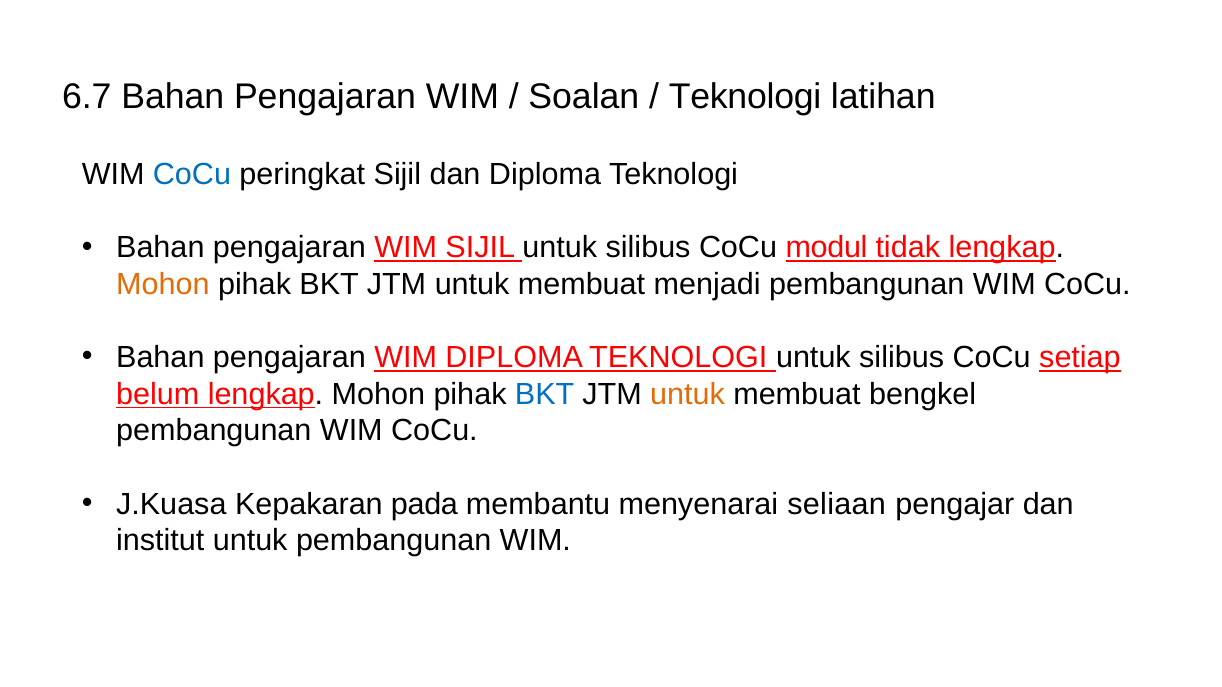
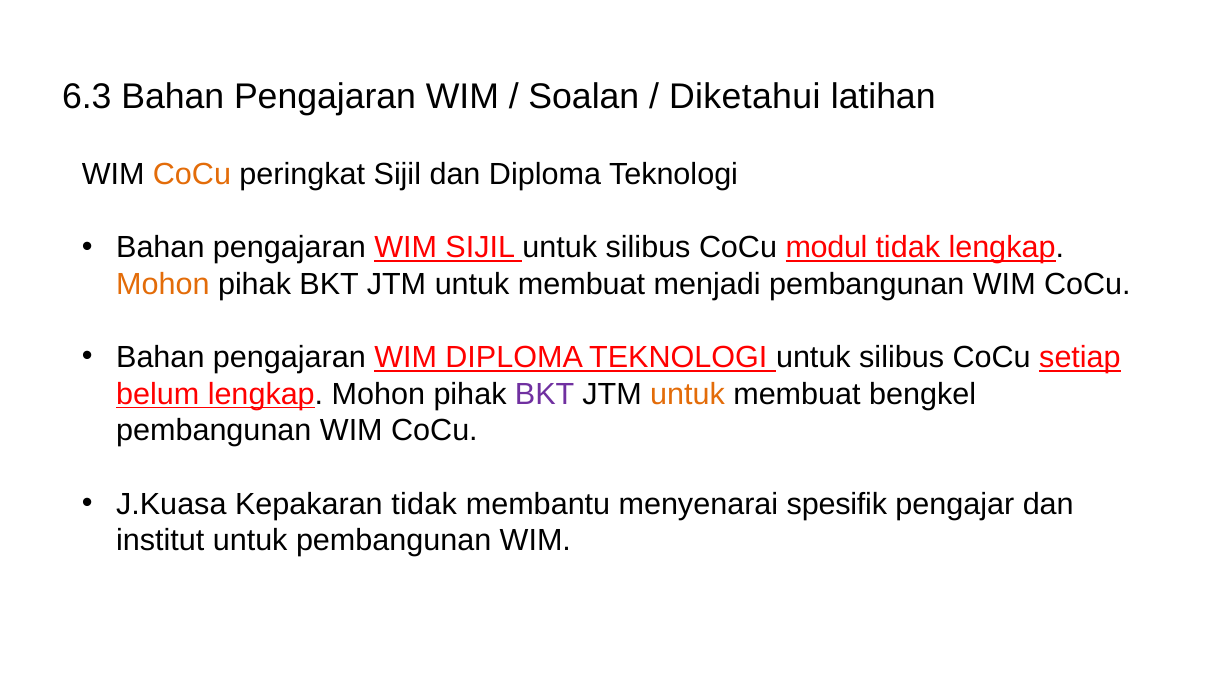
6.7: 6.7 -> 6.3 (87, 97)
Teknologi: Teknologi -> Diketahui (745, 97)
CoCu colour: blue -> orange (192, 174)
BKT colour: blue -> purple (545, 394)
Kepakaran pada: pada -> tidak (424, 504)
seliaan: seliaan -> spesifik (837, 504)
